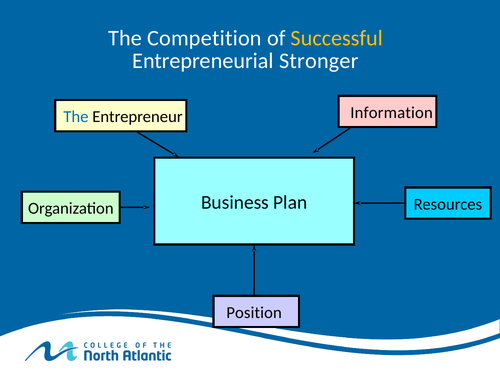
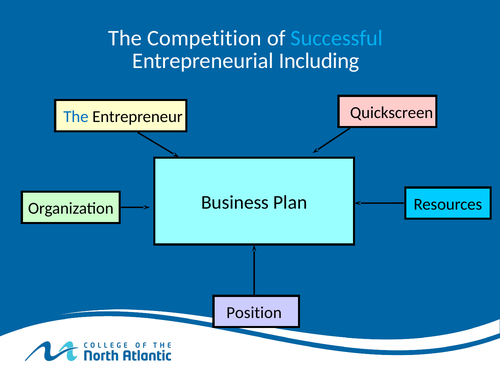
Successful colour: yellow -> light blue (337, 38)
Stronger: Stronger -> Including (319, 61)
Information: Information -> Quickscreen (392, 113)
